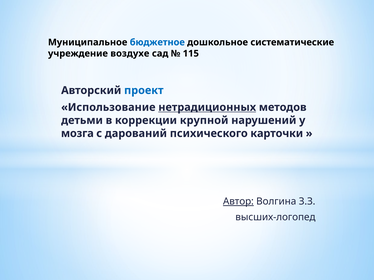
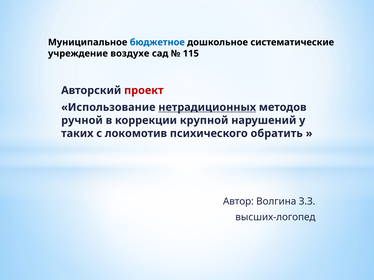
проект colour: blue -> red (144, 91)
детьми: детьми -> ручной (82, 121)
мозга: мозга -> таких (77, 134)
дарований: дарований -> локомотив (136, 134)
карточки: карточки -> обратить (277, 134)
Автор underline: present -> none (238, 202)
